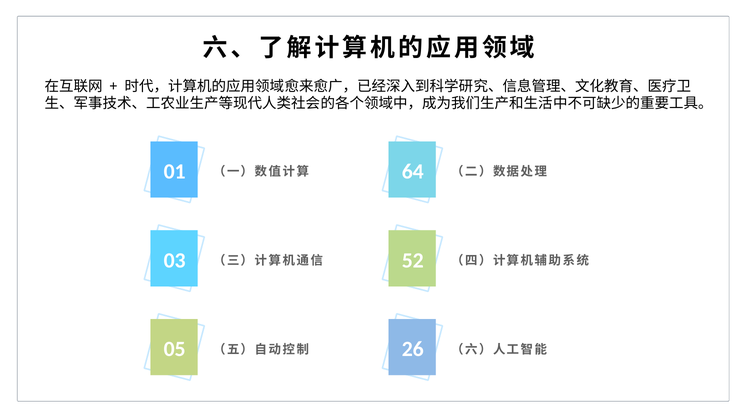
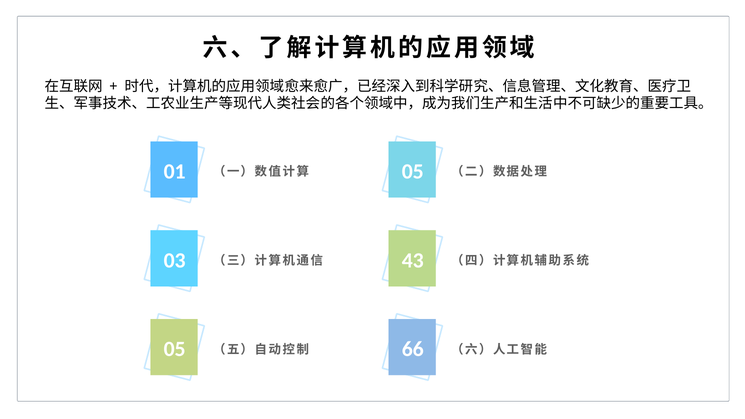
64: 64 -> 05 (413, 172)
52: 52 -> 43 (413, 261)
26: 26 -> 66 (413, 349)
